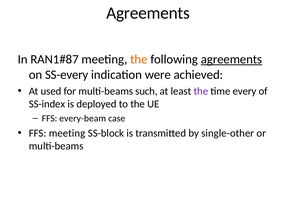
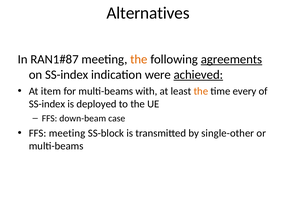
Agreements: Agreements -> Alternatives (148, 13)
on SS-every: SS-every -> SS-index (67, 75)
achieved underline: none -> present (198, 75)
used: used -> item (51, 91)
such: such -> with (146, 91)
the colour: purple -> orange (201, 91)
every-beam: every-beam -> down-beam (83, 118)
